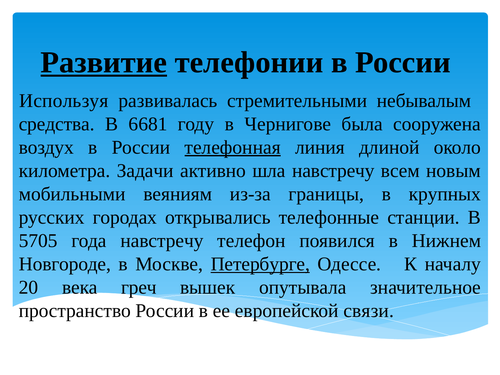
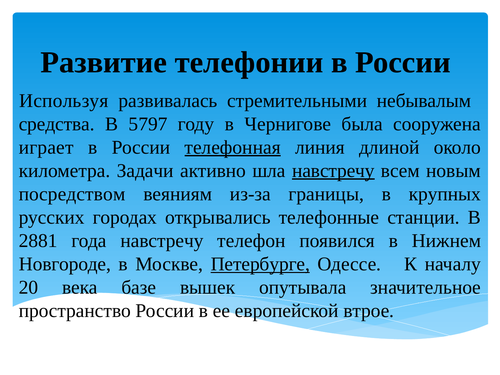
Развитие underline: present -> none (104, 62)
6681: 6681 -> 5797 (148, 124)
воздух: воздух -> играет (46, 147)
навстречу underline: none -> present (333, 171)
мобильными: мобильными -> посредством (72, 194)
5705: 5705 -> 2881 (38, 241)
греч: греч -> базе (139, 287)
связи: связи -> втрое (369, 311)
